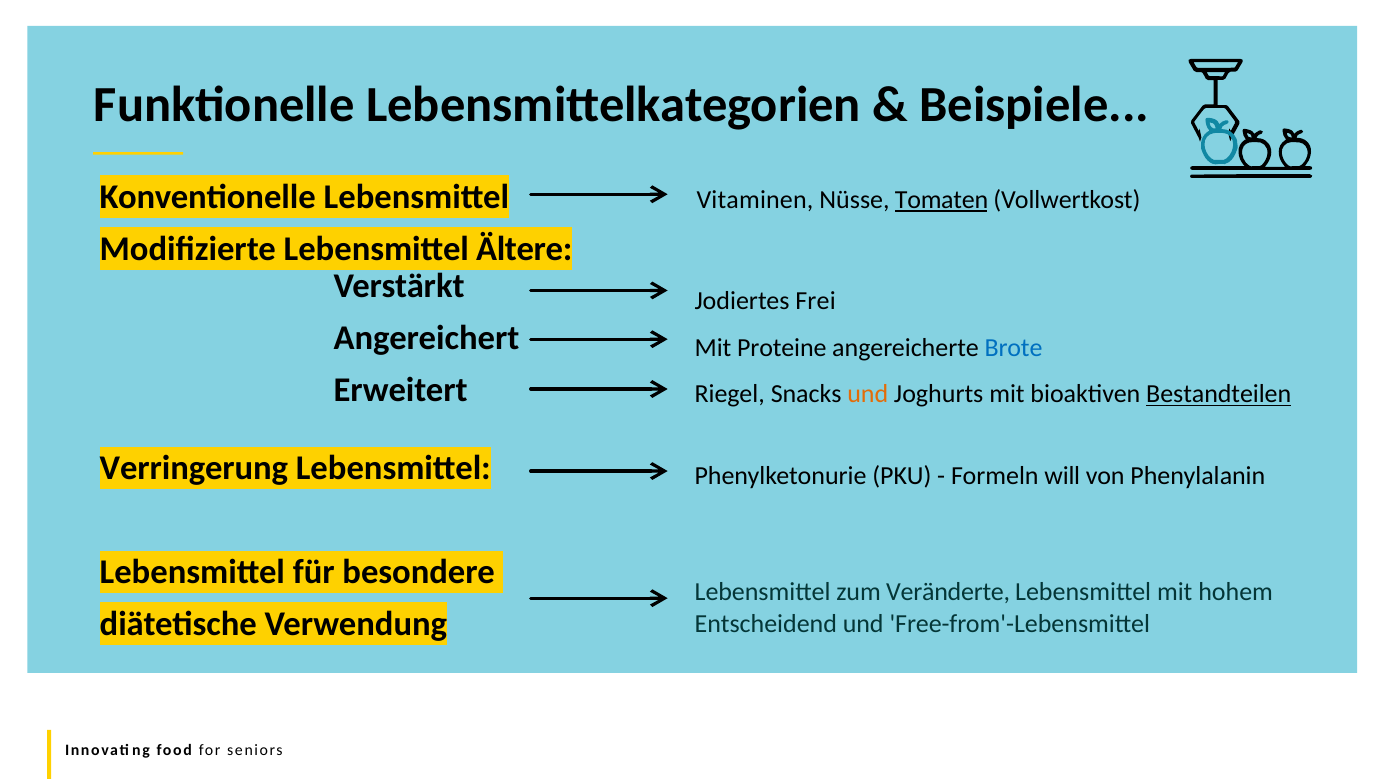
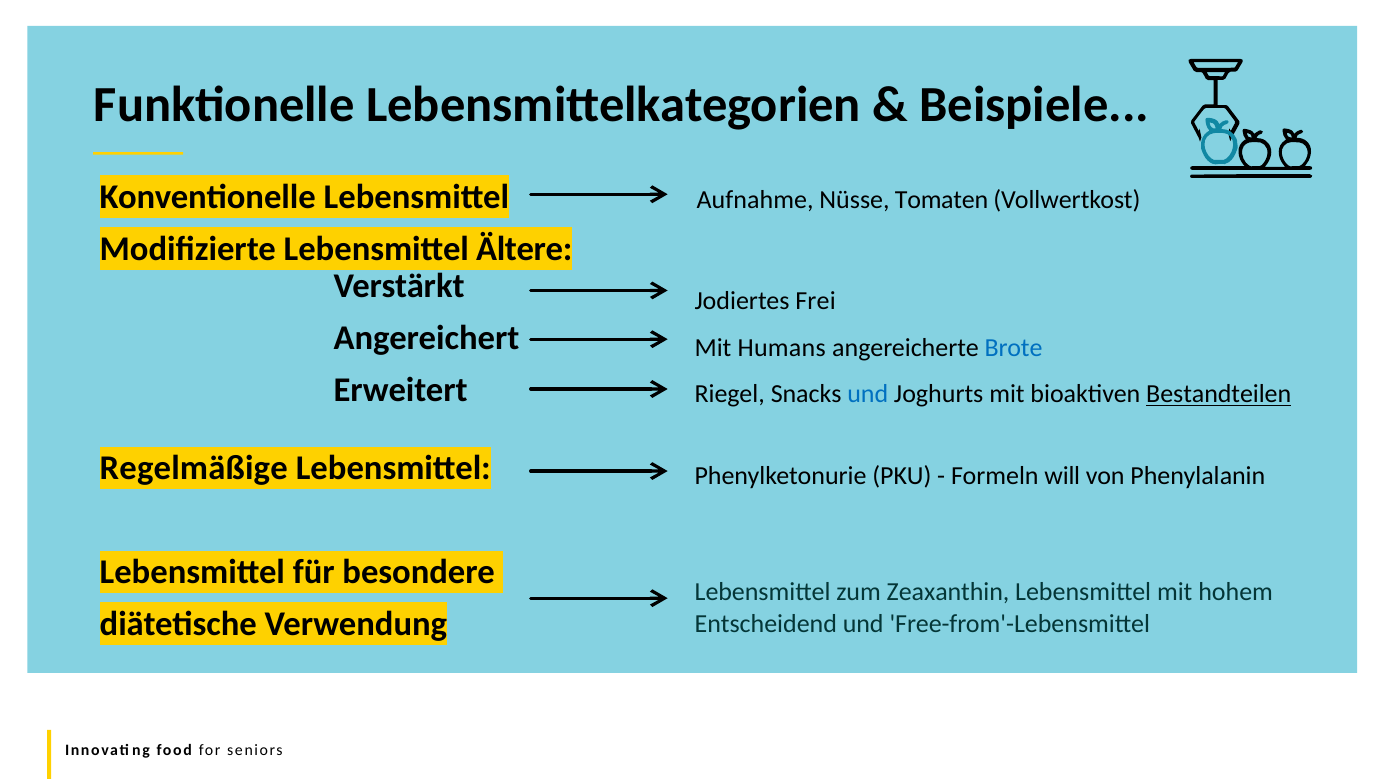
Vitaminen: Vitaminen -> Aufnahme (755, 200)
Tomaten underline: present -> none (942, 200)
Proteine: Proteine -> Humans (782, 348)
und colour: orange -> blue (868, 395)
Verringerung: Verringerung -> Regelmäßige (194, 469)
Veränderte: Veränderte -> Zeaxanthin (948, 593)
